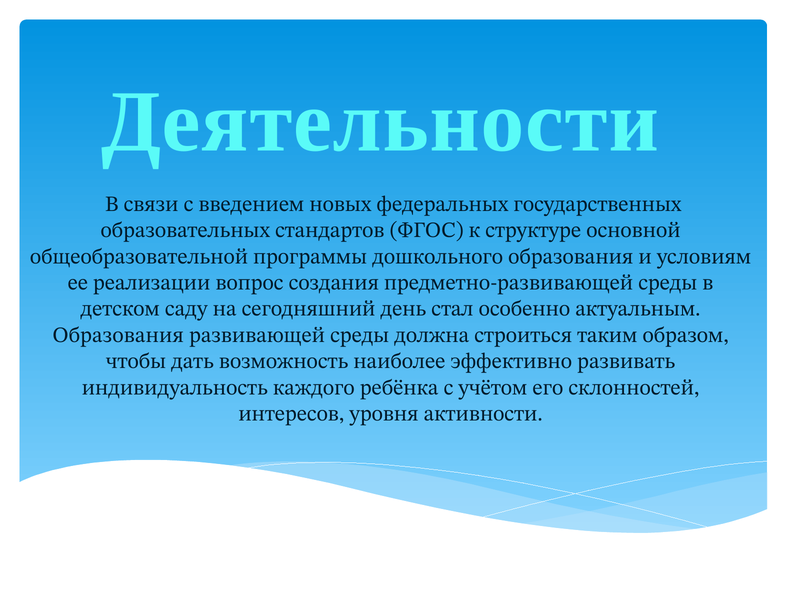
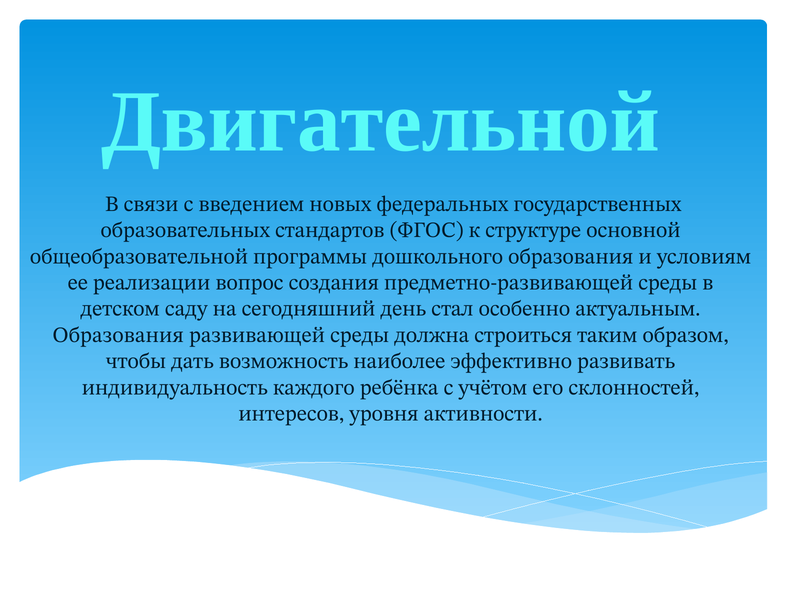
Деятельности: Деятельности -> Двигательной (380, 122)
